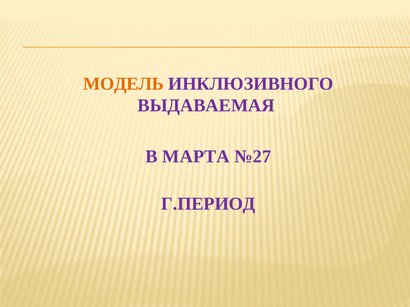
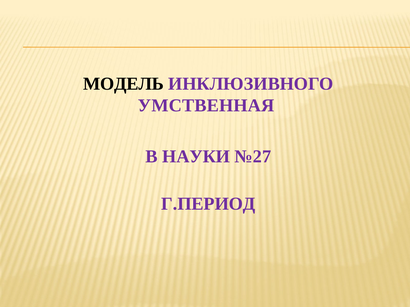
МОДЕЛЬ colour: orange -> black (123, 84)
ВЫДАВАЕМАЯ: ВЫДАВАЕМАЯ -> УМСТВЕННАЯ (206, 106)
МАРТА: МАРТА -> НАУКИ (196, 157)
